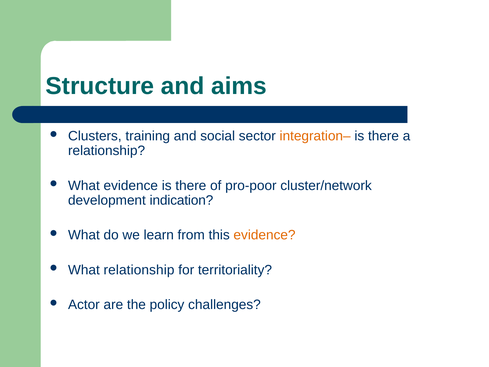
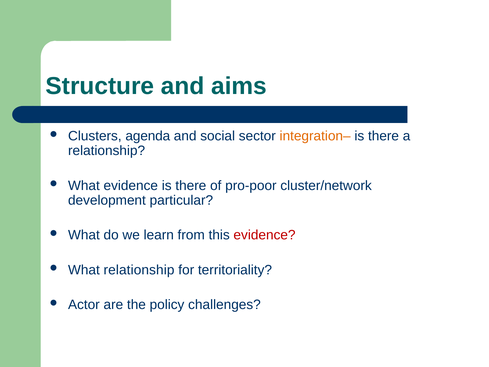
training: training -> agenda (148, 136)
indication: indication -> particular (181, 200)
evidence colour: orange -> red (265, 235)
